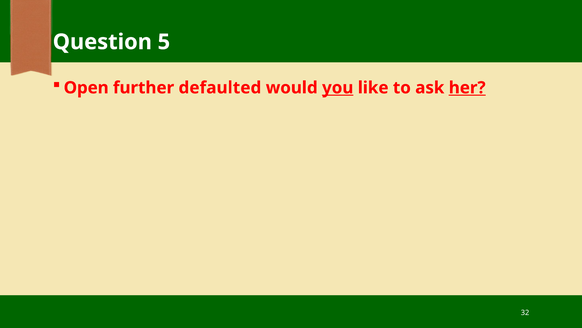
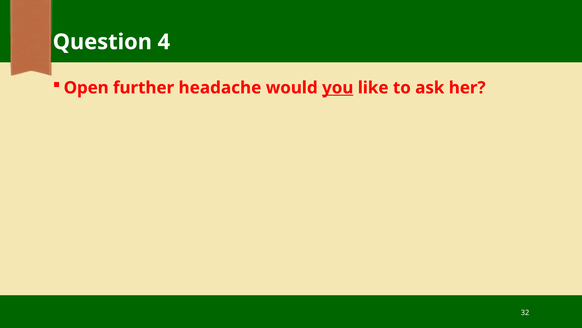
5: 5 -> 4 (164, 42)
defaulted: defaulted -> headache (220, 88)
her underline: present -> none (467, 88)
